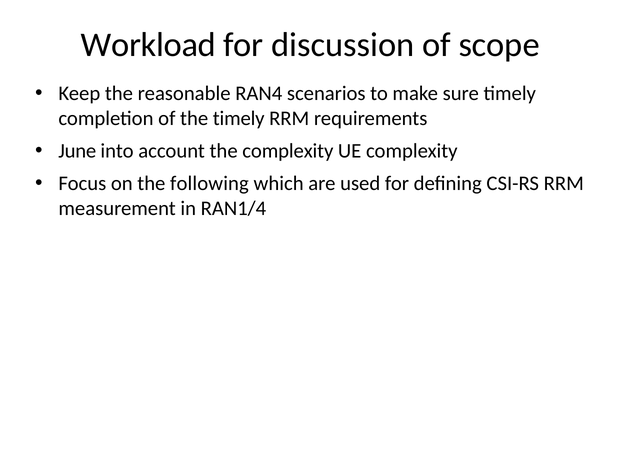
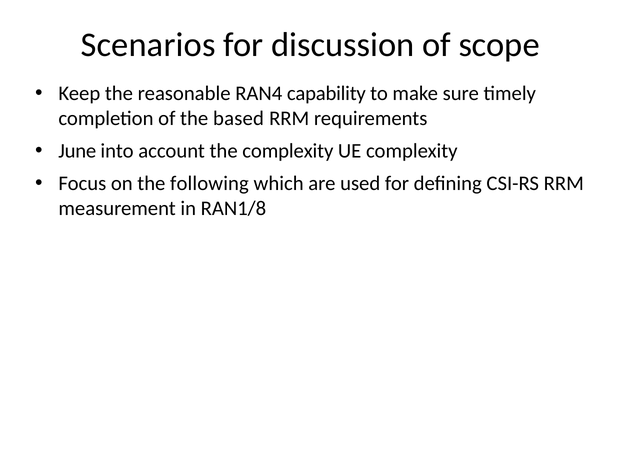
Workload: Workload -> Scenarios (148, 45)
scenarios: scenarios -> capability (326, 93)
the timely: timely -> based (239, 118)
RAN1/4: RAN1/4 -> RAN1/8 (233, 208)
